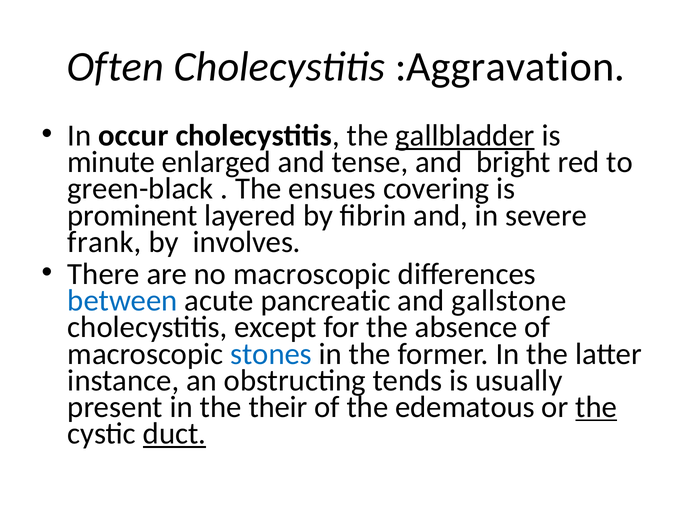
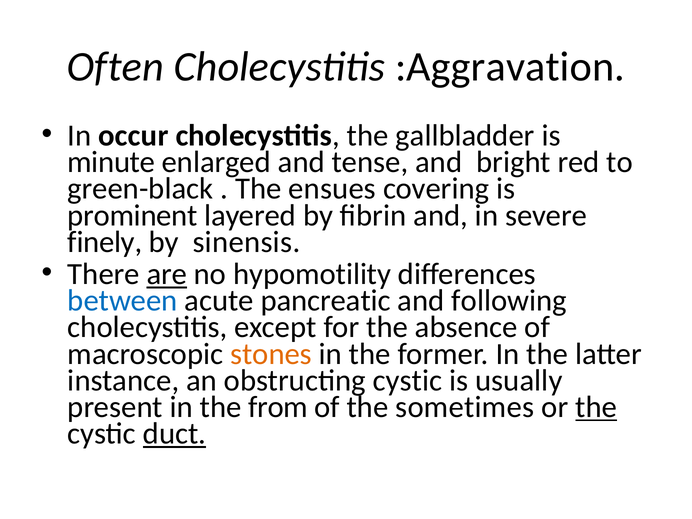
gallbladder underline: present -> none (465, 136)
frank: frank -> finely (105, 242)
involves: involves -> sinensis (246, 242)
are underline: none -> present (167, 274)
no macroscopic: macroscopic -> hypomotility (312, 274)
gallstone: gallstone -> following (509, 301)
stones colour: blue -> orange (271, 354)
obstructing tends: tends -> cystic (407, 381)
their: their -> from (278, 407)
edematous: edematous -> sometimes (465, 407)
